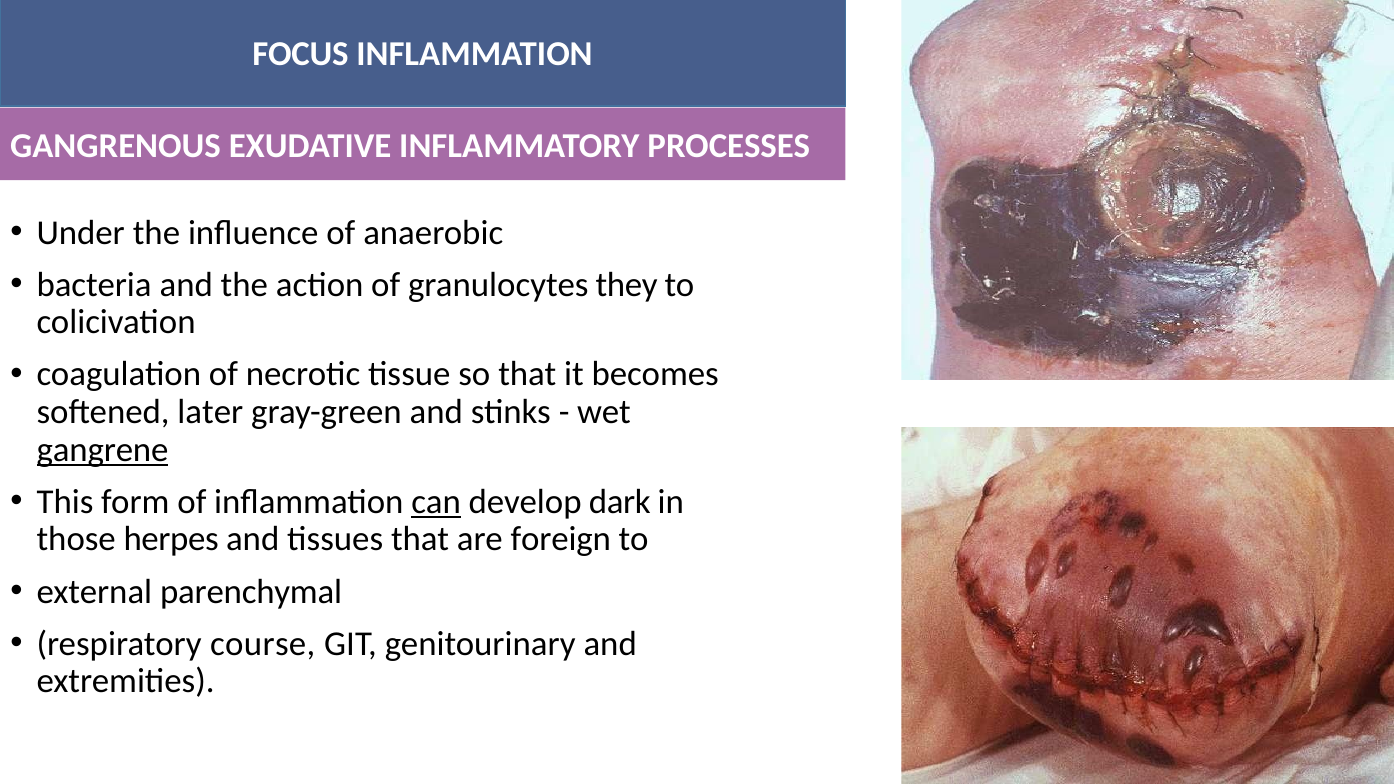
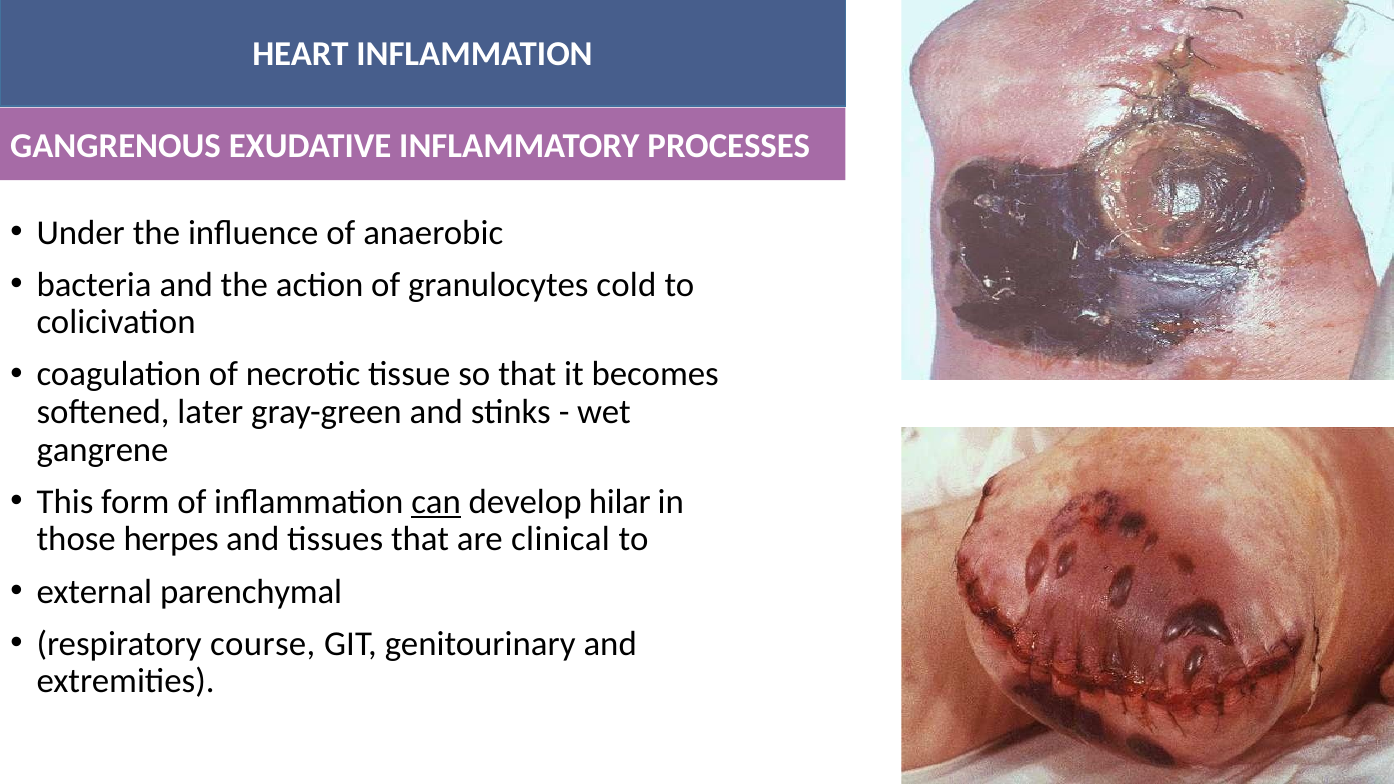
FOCUS: FOCUS -> HEART (300, 54)
they: they -> cold (626, 285)
gangrene underline: present -> none (103, 450)
dark: dark -> hilar (620, 502)
foreign: foreign -> clinical (561, 540)
